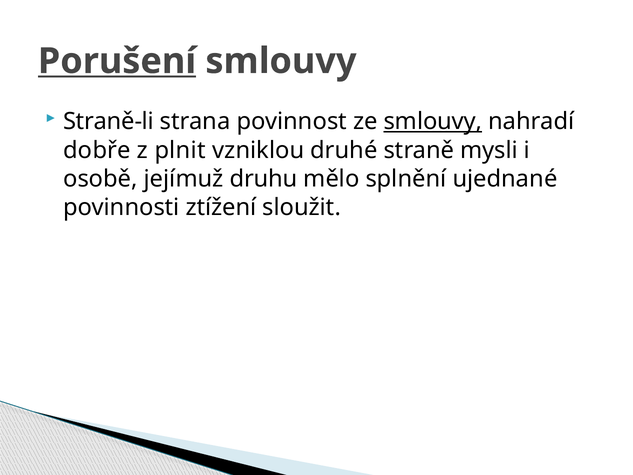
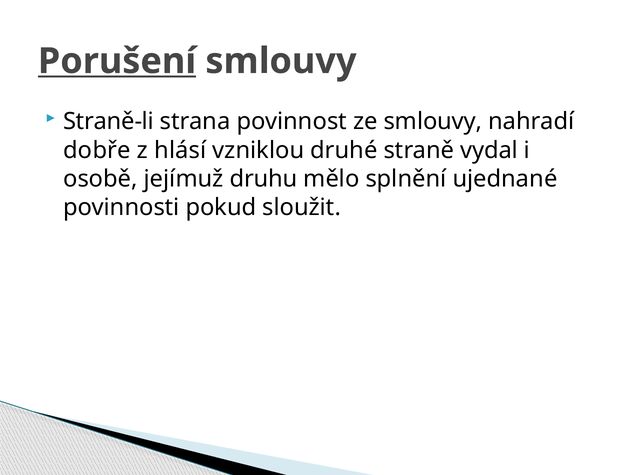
smlouvy underline: present -> none (433, 122)
plnit: plnit -> hlásí (180, 150)
mysli: mysli -> vydal (489, 150)
ztížení: ztížení -> pokud (221, 207)
